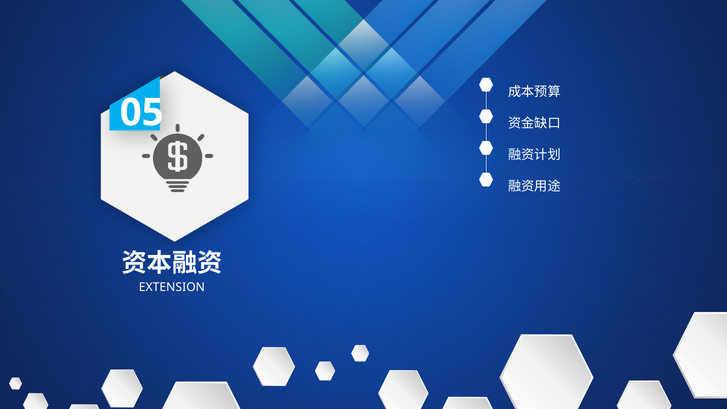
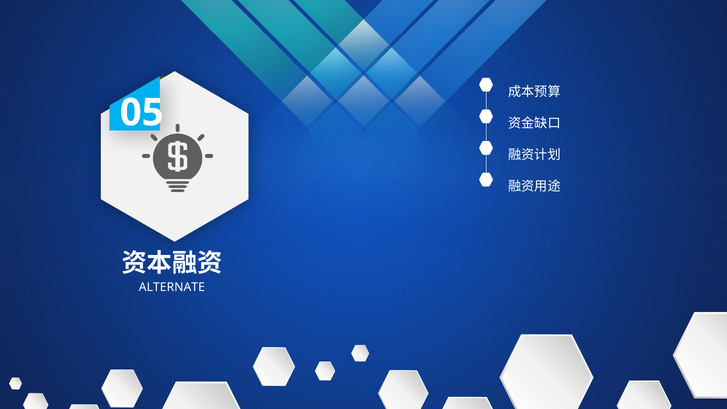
EXTENSION: EXTENSION -> ALTERNATE (172, 287)
